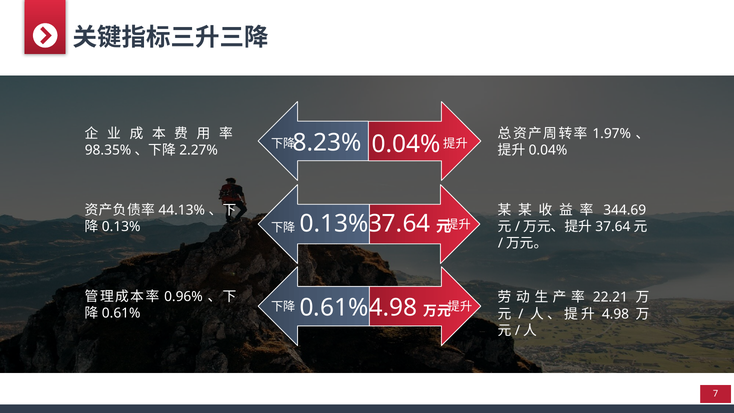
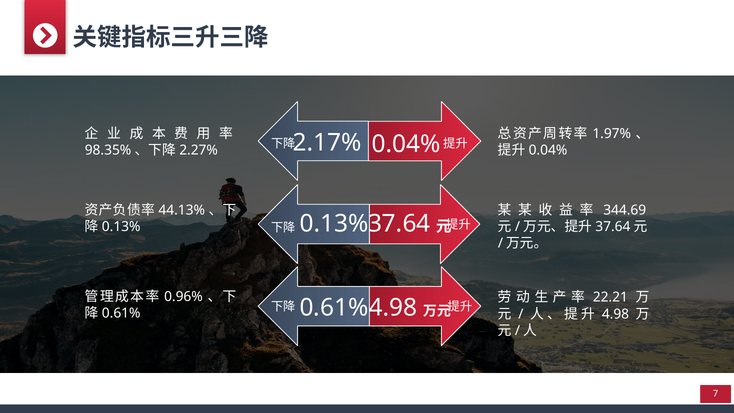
8.23%: 8.23% -> 2.17% (327, 142)
